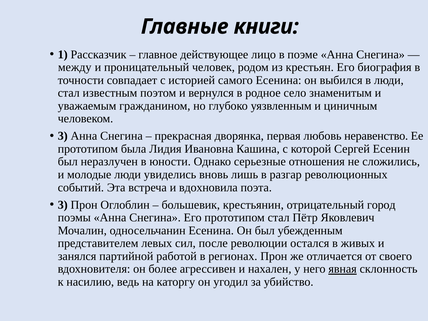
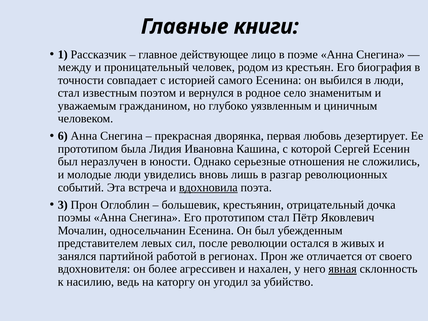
3: 3 -> 6 (63, 136)
неравенство: неравенство -> дезертирует (376, 136)
вдохновила underline: none -> present (208, 187)
город: город -> дочка (381, 205)
